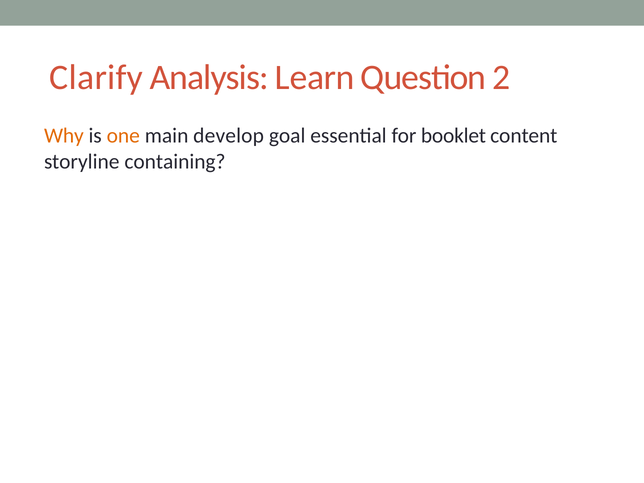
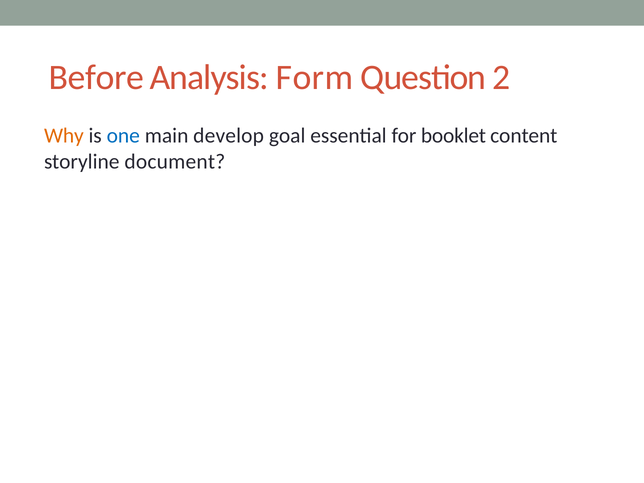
Clarify: Clarify -> Before (96, 77)
Learn: Learn -> Form (314, 77)
one colour: orange -> blue (123, 136)
containing: containing -> document (175, 161)
